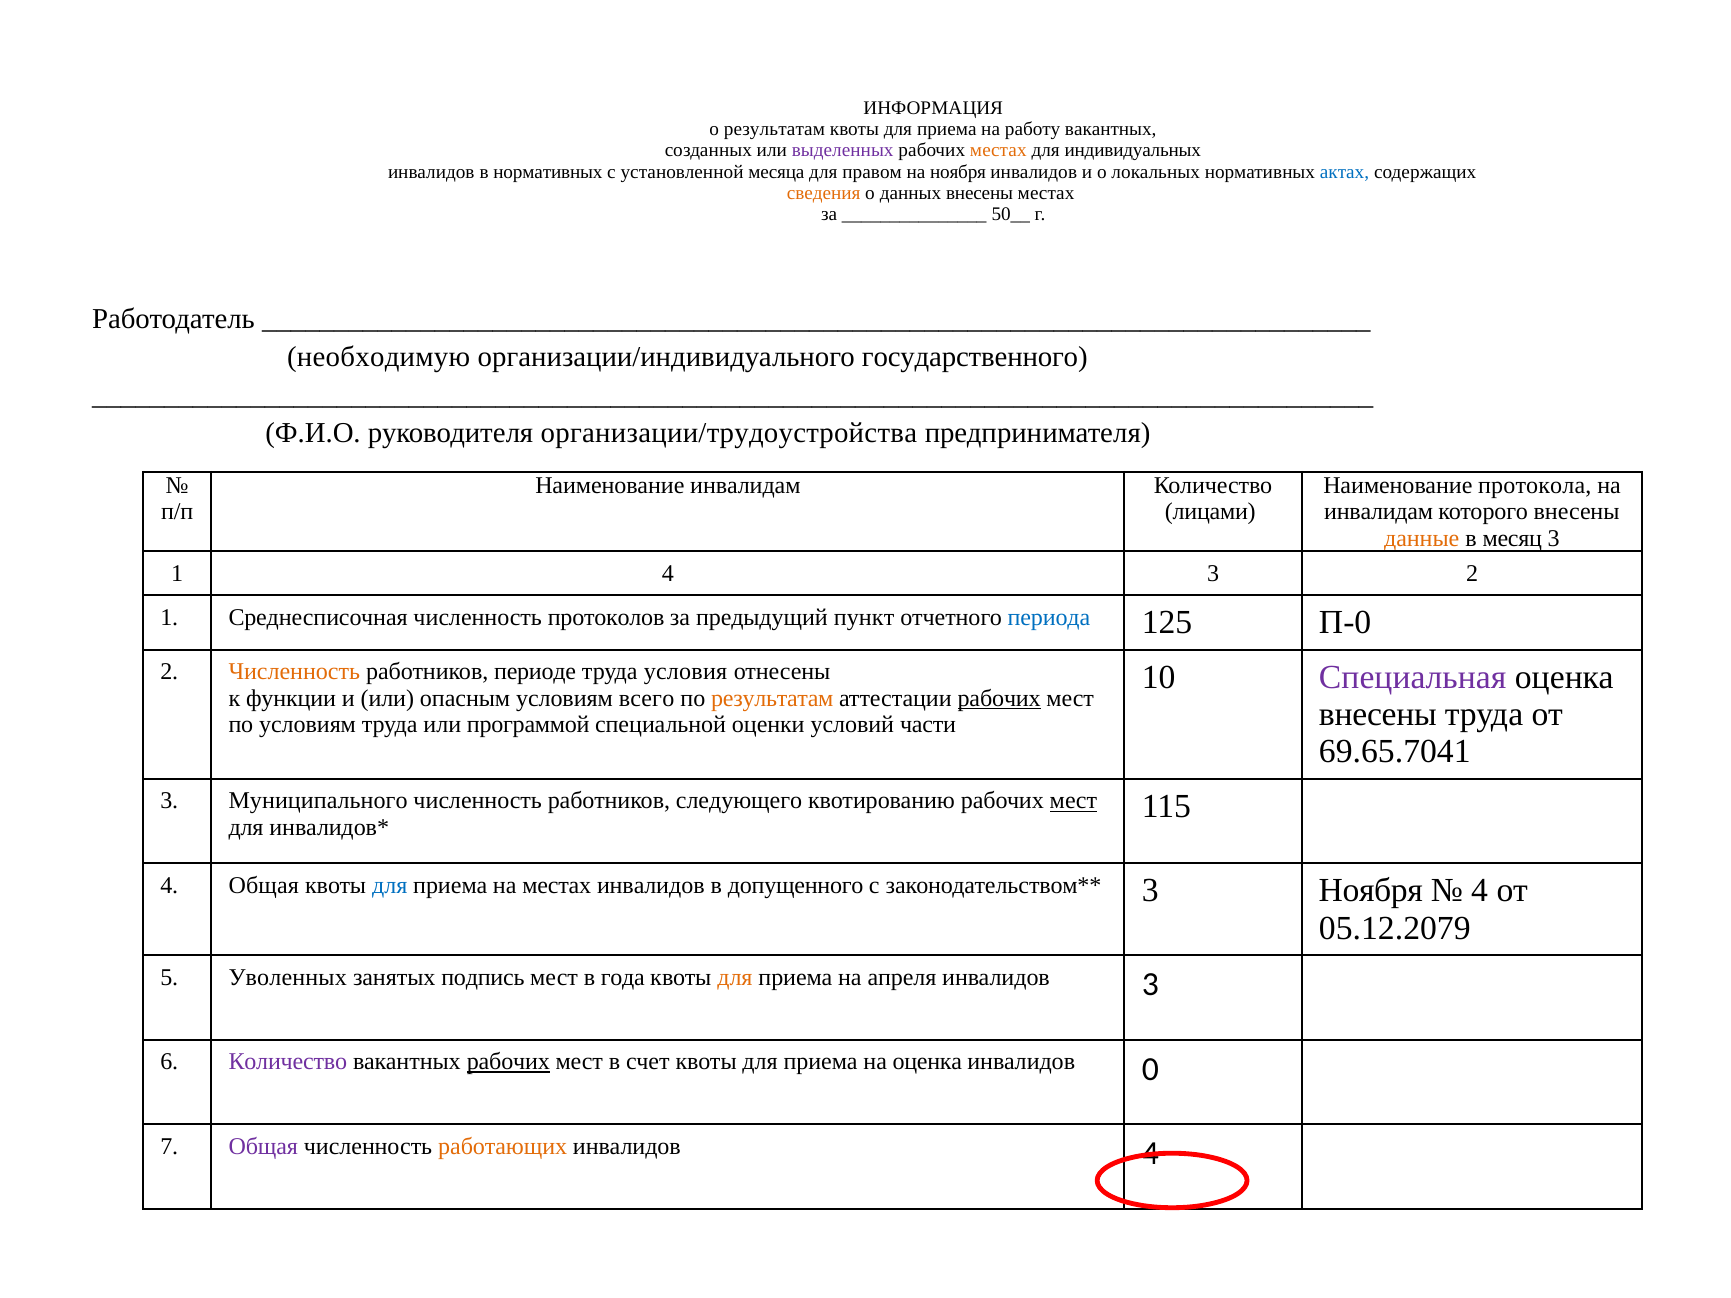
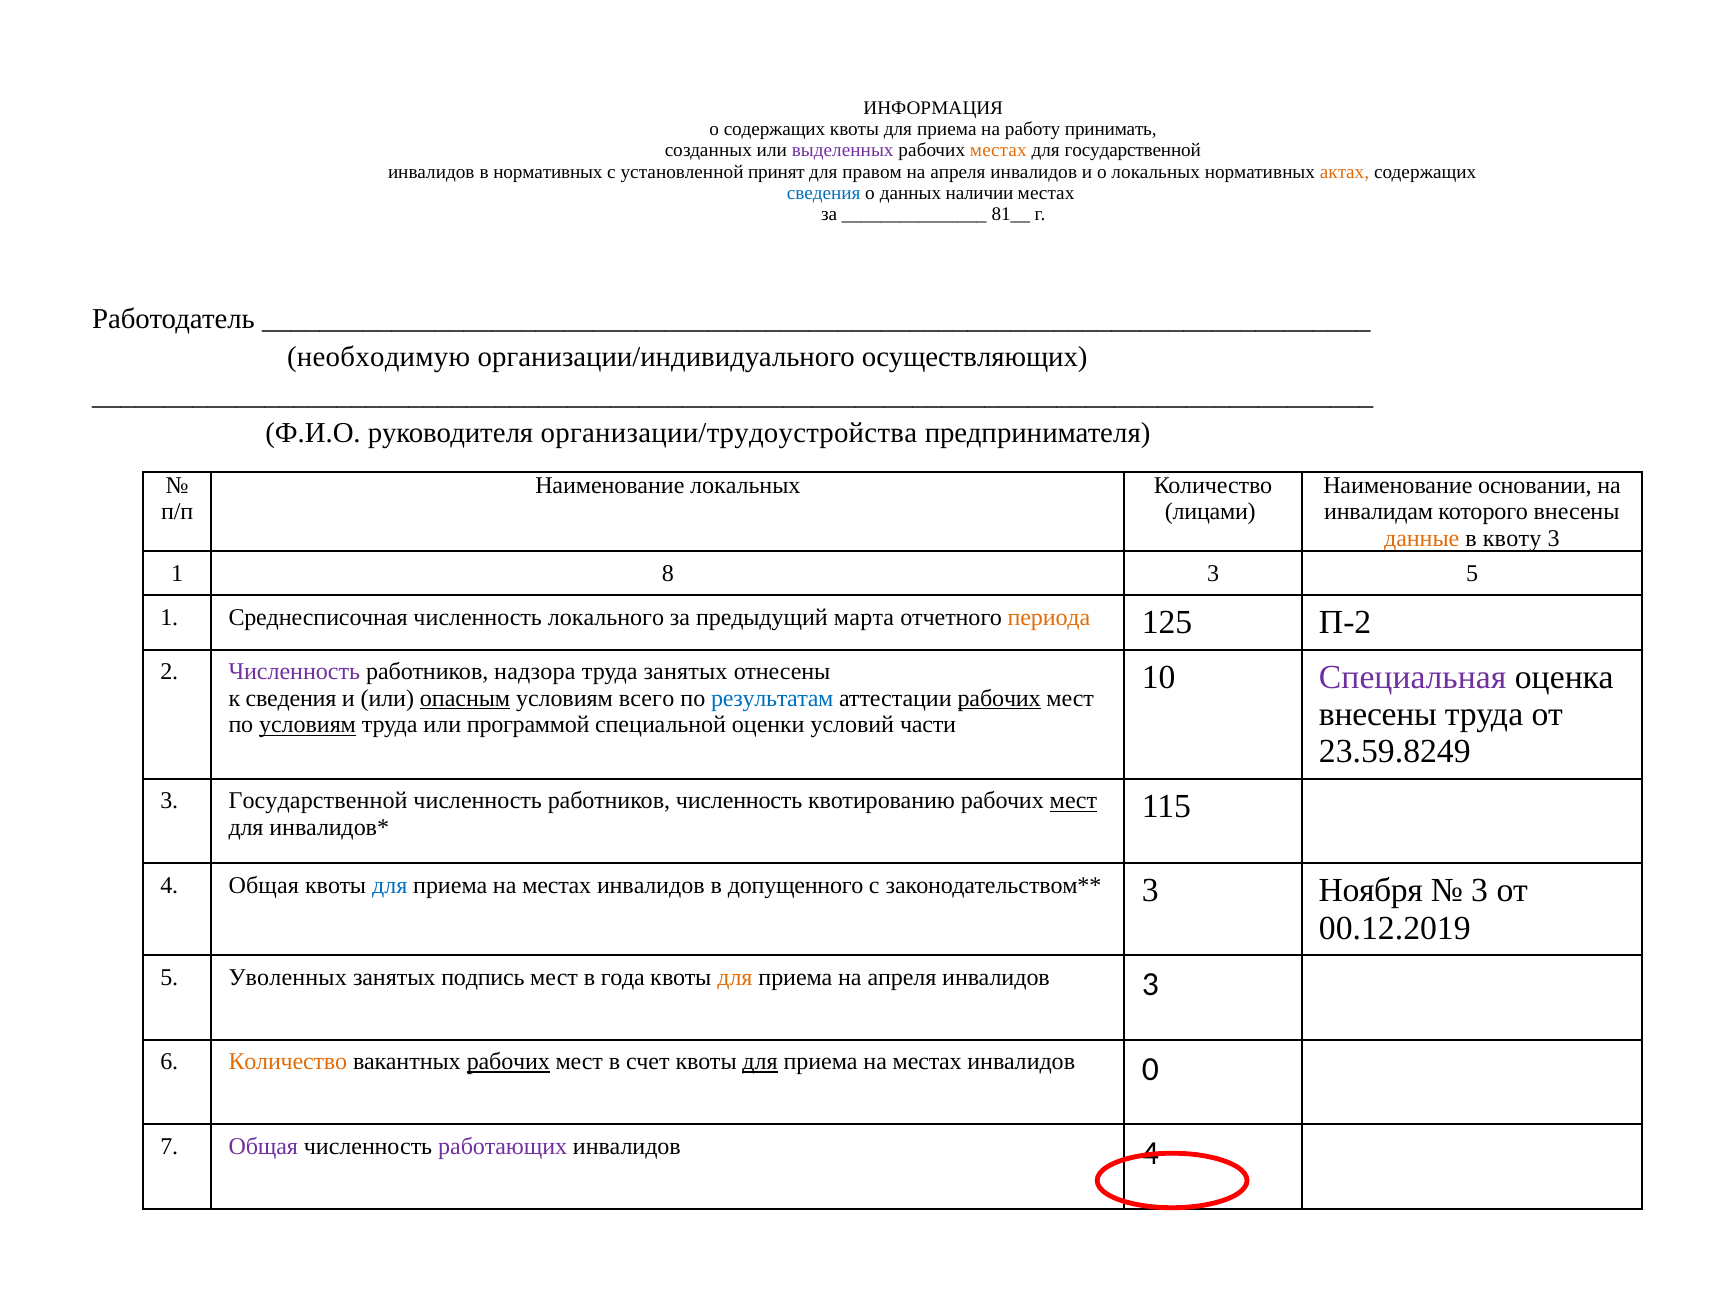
о результатам: результатам -> содержащих (775, 129)
работу вакантных: вакантных -> принимать (1111, 129)
для индивидуальных: индивидуальных -> государственной (1133, 151)
месяца: месяца -> принят (776, 172)
ноября: ноября -> апреля (958, 172)
актах colour: blue -> orange (1345, 172)
сведения colour: orange -> blue (824, 193)
данных внесены: внесены -> наличии (980, 193)
50__: 50__ -> 81__ (1011, 215)
государственного: государственного -> осуществляющих (975, 357)
Наименование инвалидам: инвалидам -> локальных (745, 485)
протокола: протокола -> основании (1535, 485)
месяц: месяц -> квоту (1512, 538)
1 4: 4 -> 8 (668, 574)
3 2: 2 -> 5 (1472, 574)
протоколов: протоколов -> локального (606, 617)
пункт: пункт -> марта (864, 617)
периода colour: blue -> orange (1049, 617)
П-0: П-0 -> П-2 (1345, 623)
Численность colour: orange -> purple (294, 672)
периоде: периоде -> надзора (535, 672)
труда условия: условия -> занятых (685, 672)
к функции: функции -> сведения (291, 699)
опасным underline: none -> present (465, 699)
результатам colour: orange -> blue (772, 699)
условиям underline: none -> present (308, 725)
69.65.7041: 69.65.7041 -> 23.59.8249 (1395, 752)
3 Муниципального: Муниципального -> Государственной (318, 801)
работников следующего: следующего -> численность (739, 801)
4: 4 -> 3 (1480, 891)
05.12.2079: 05.12.2079 -> 00.12.2019 (1395, 928)
Количество colour: purple -> orange (288, 1062)
для underline: none -> present (760, 1062)
оценка: оценка -> местах (927, 1062)
работающих colour: orange -> purple (503, 1146)
